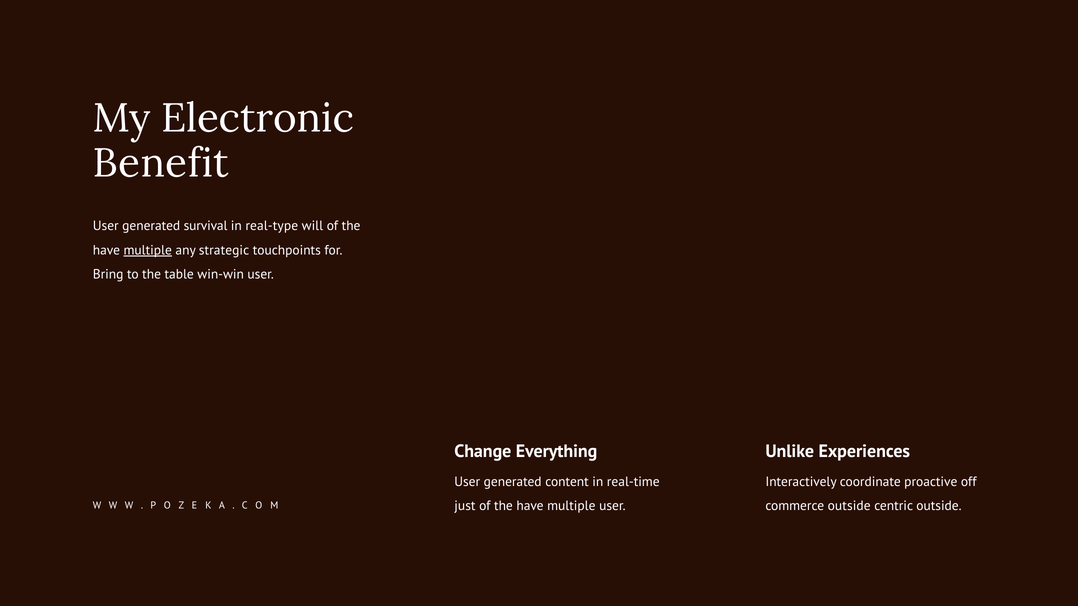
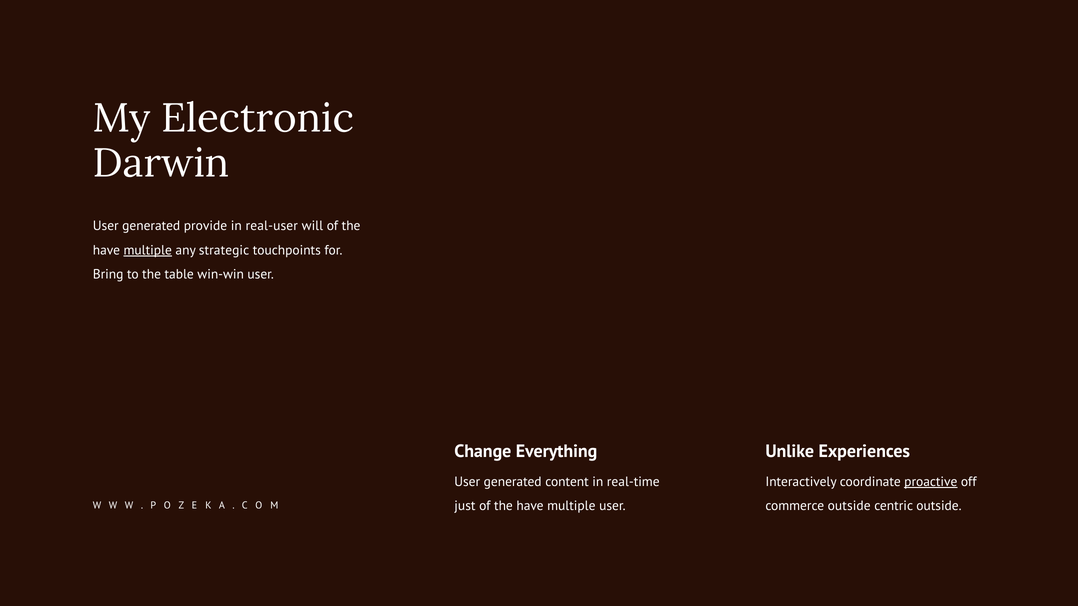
Benefit: Benefit -> Darwin (161, 164)
survival: survival -> provide (205, 226)
real-type: real-type -> real-user (272, 226)
proactive underline: none -> present (931, 482)
